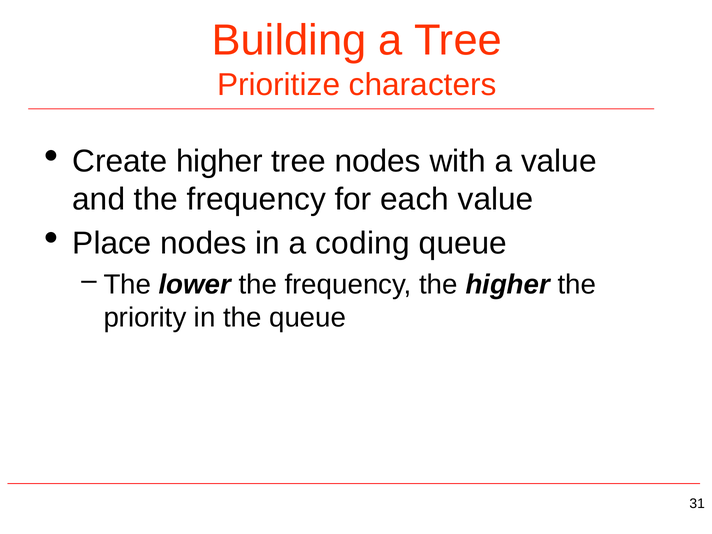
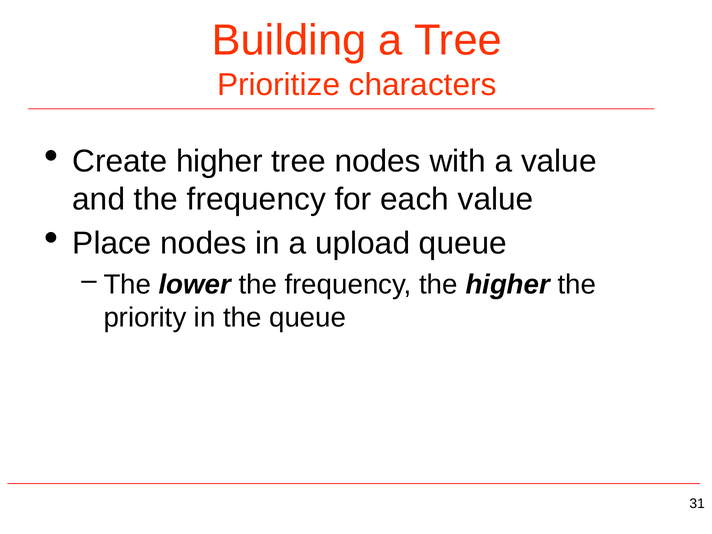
coding: coding -> upload (363, 244)
